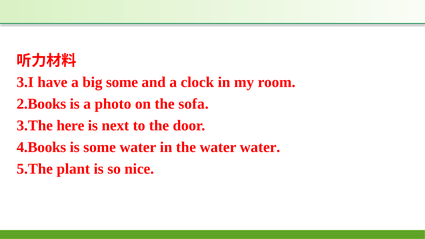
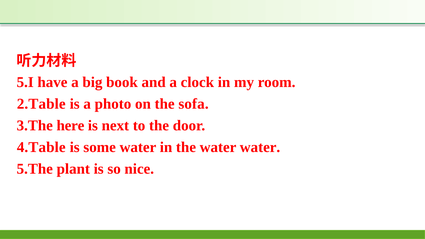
3.I: 3.I -> 5.I (25, 82)
big some: some -> book (122, 82)
2.Books: 2.Books -> 2.Table (41, 104)
4.Books: 4.Books -> 4.Table (41, 147)
